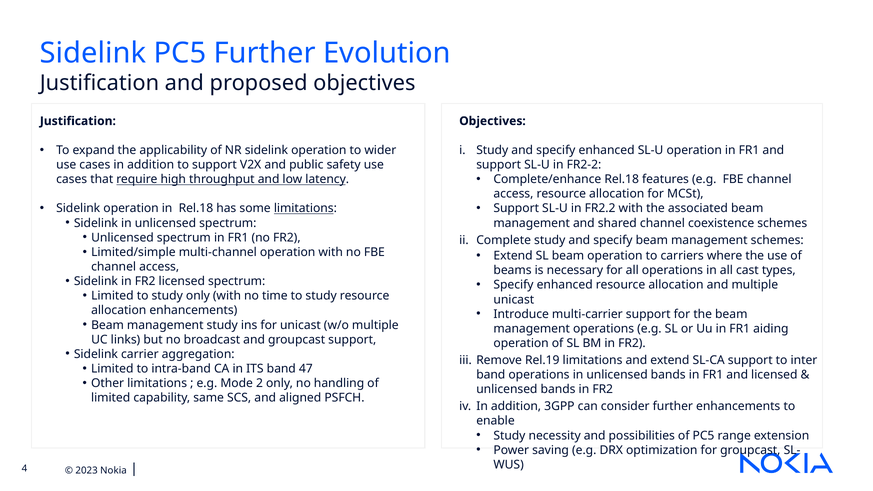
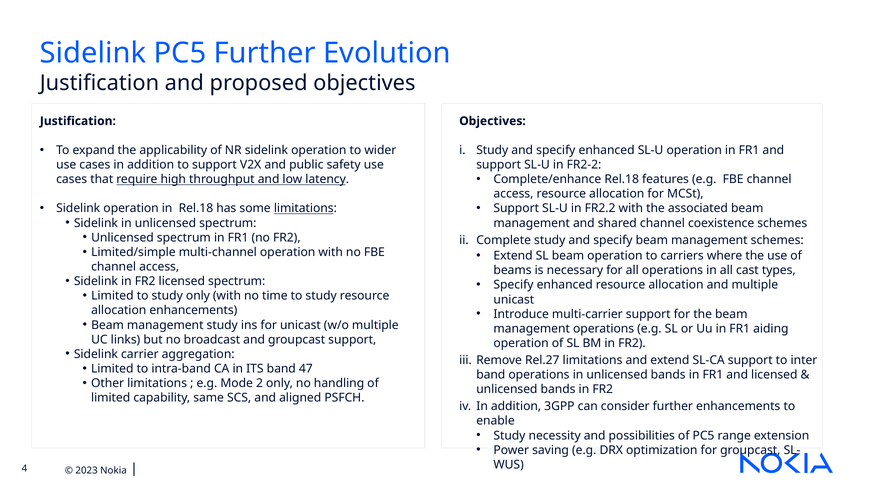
Rel.19: Rel.19 -> Rel.27 (542, 360)
